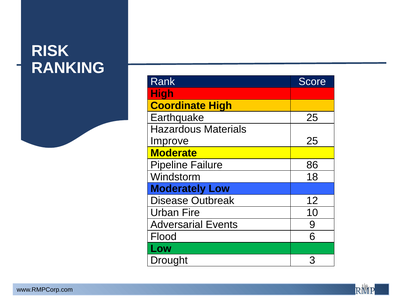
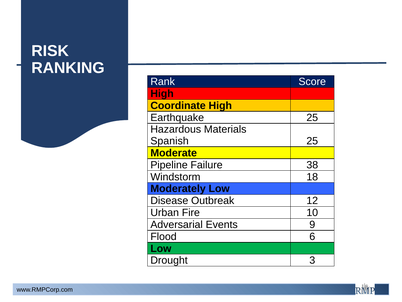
Improve: Improve -> Spanish (170, 141)
86: 86 -> 38 (312, 165)
